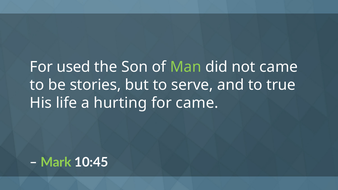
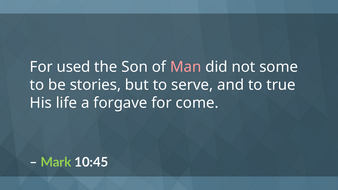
Man colour: light green -> pink (186, 67)
not came: came -> some (279, 67)
hurting: hurting -> forgave (120, 103)
for came: came -> come (197, 103)
